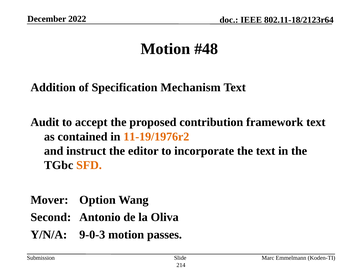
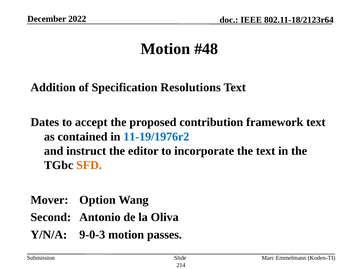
Mechanism: Mechanism -> Resolutions (191, 88)
Audit: Audit -> Dates (45, 122)
11-19/1976r2 colour: orange -> blue (156, 137)
